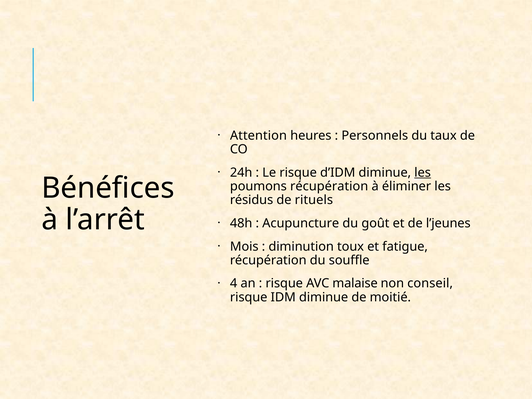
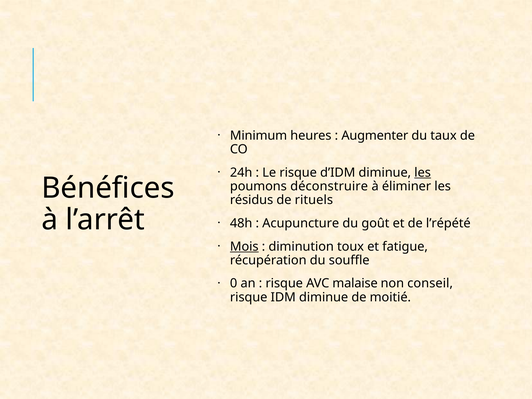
Attention: Attention -> Minimum (259, 136)
Personnels: Personnels -> Augmenter (375, 136)
poumons récupération: récupération -> déconstruire (329, 186)
l’jeunes: l’jeunes -> l’répété (448, 223)
Mois underline: none -> present (244, 246)
4: 4 -> 0 (234, 283)
